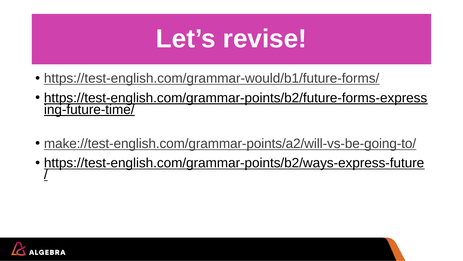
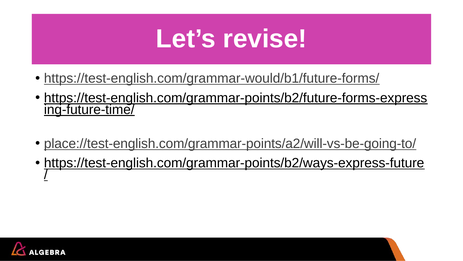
make://test-english.com/grammar-points/a2/will-vs-be-going-to/: make://test-english.com/grammar-points/a2/will-vs-be-going-to/ -> place://test-english.com/grammar-points/a2/will-vs-be-going-to/ (230, 143)
